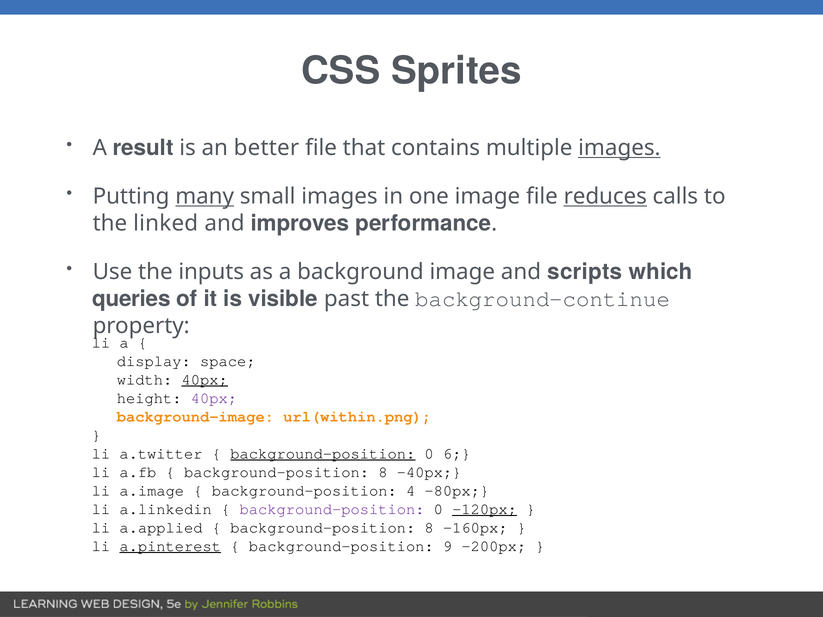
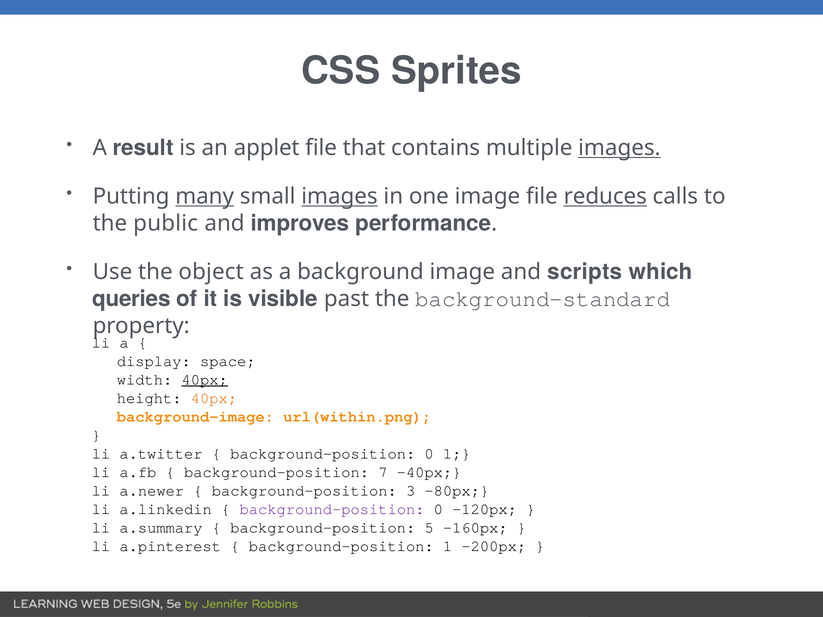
better: better -> applet (267, 148)
images underline: none -> present (340, 196)
linked: linked -> public (166, 223)
inputs: inputs -> object (211, 272)
background-continue: background-continue -> background-standard (543, 299)
40px colour: purple -> orange (214, 398)
background-position underline: present -> none (323, 454)
0 6: 6 -> 1 (457, 454)
8: 8 -> 7 (383, 472)
a.image: a.image -> a.newer (152, 491)
4: 4 -> 3 (411, 491)
-120px underline: present -> none (485, 509)
a.applied: a.applied -> a.summary (161, 528)
8: 8 -> 5 (429, 528)
a.pinterest underline: present -> none (170, 546)
background-position 9: 9 -> 1 (448, 546)
